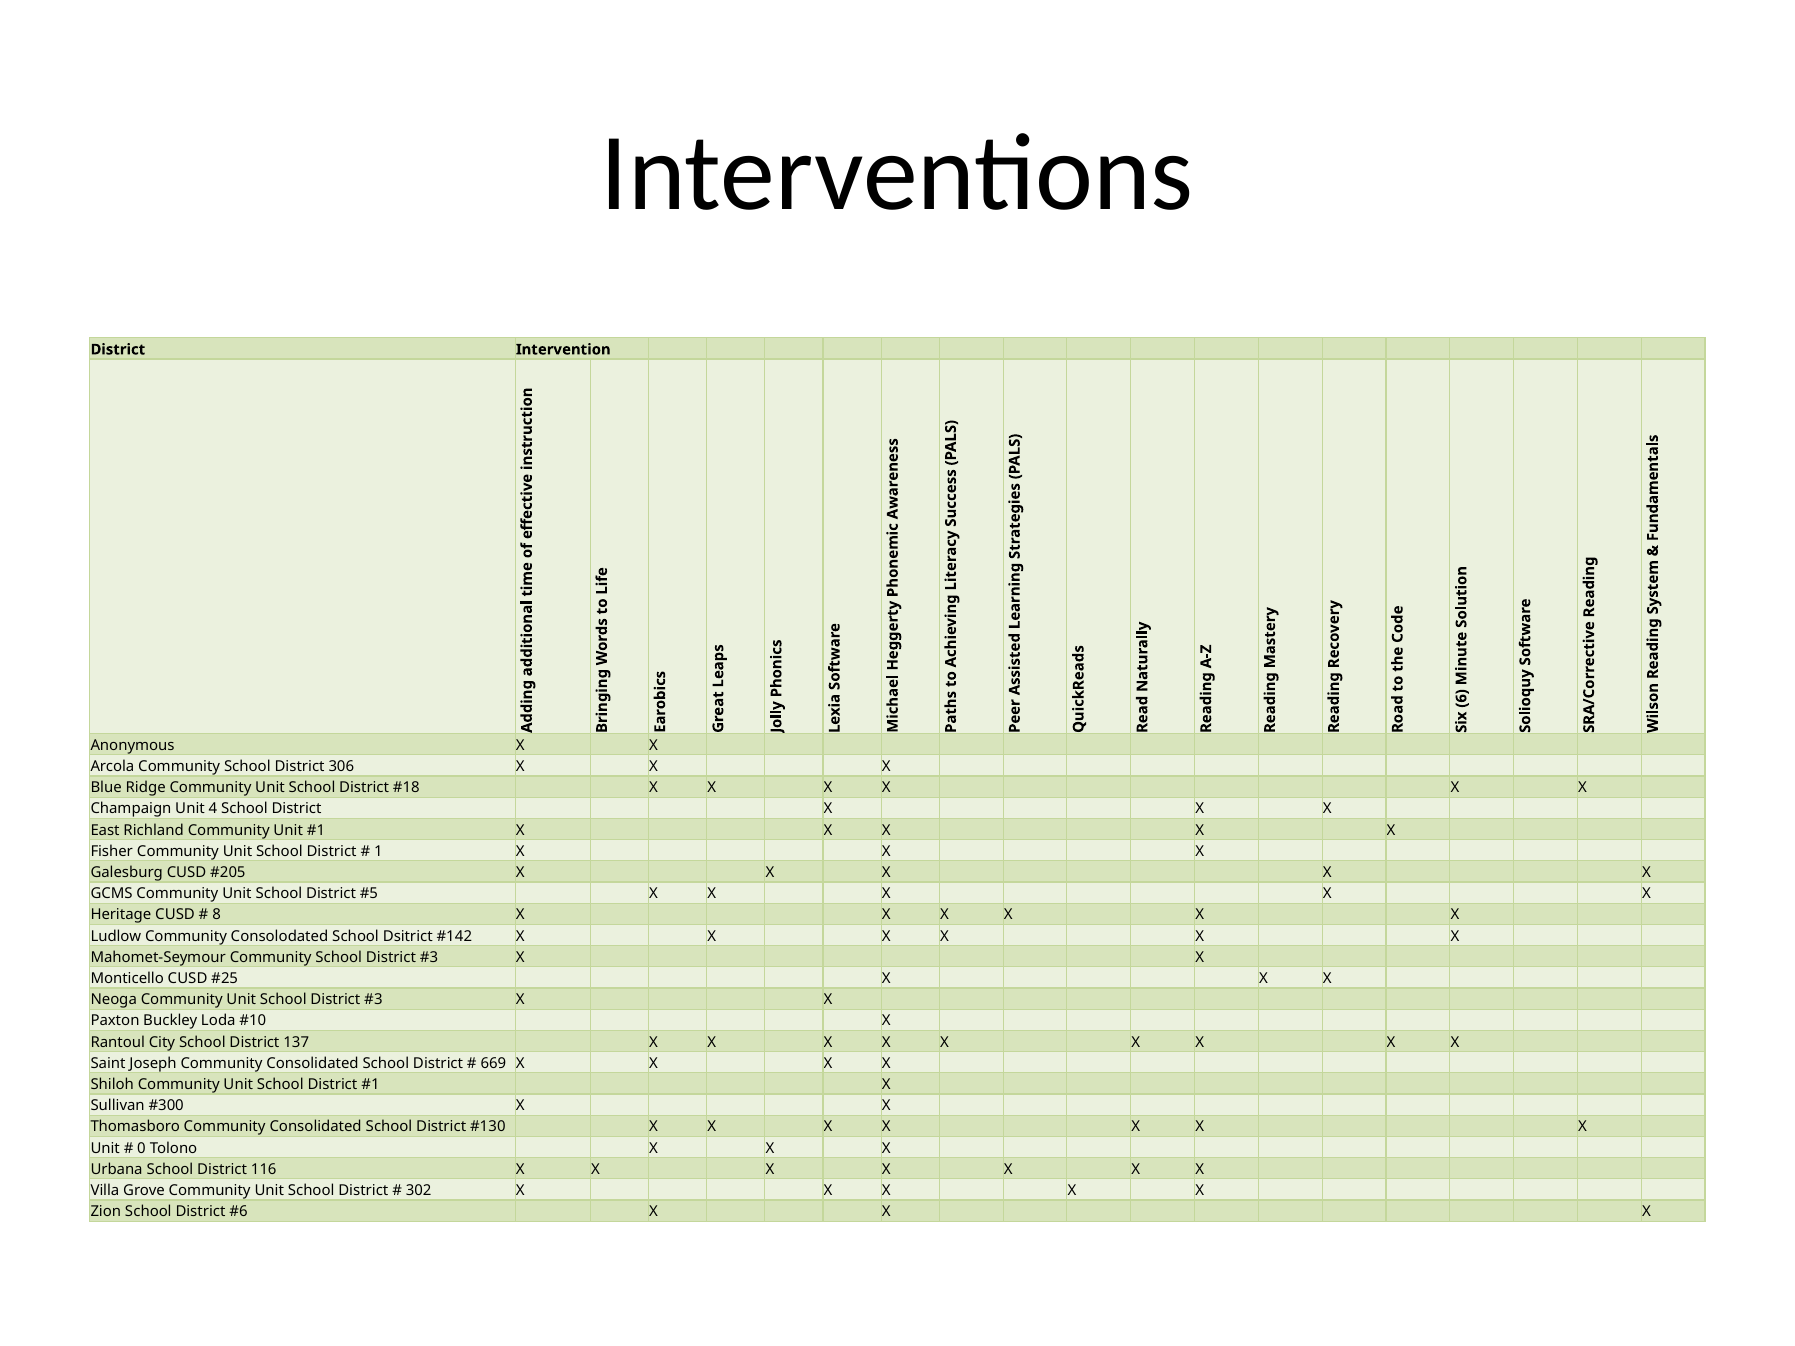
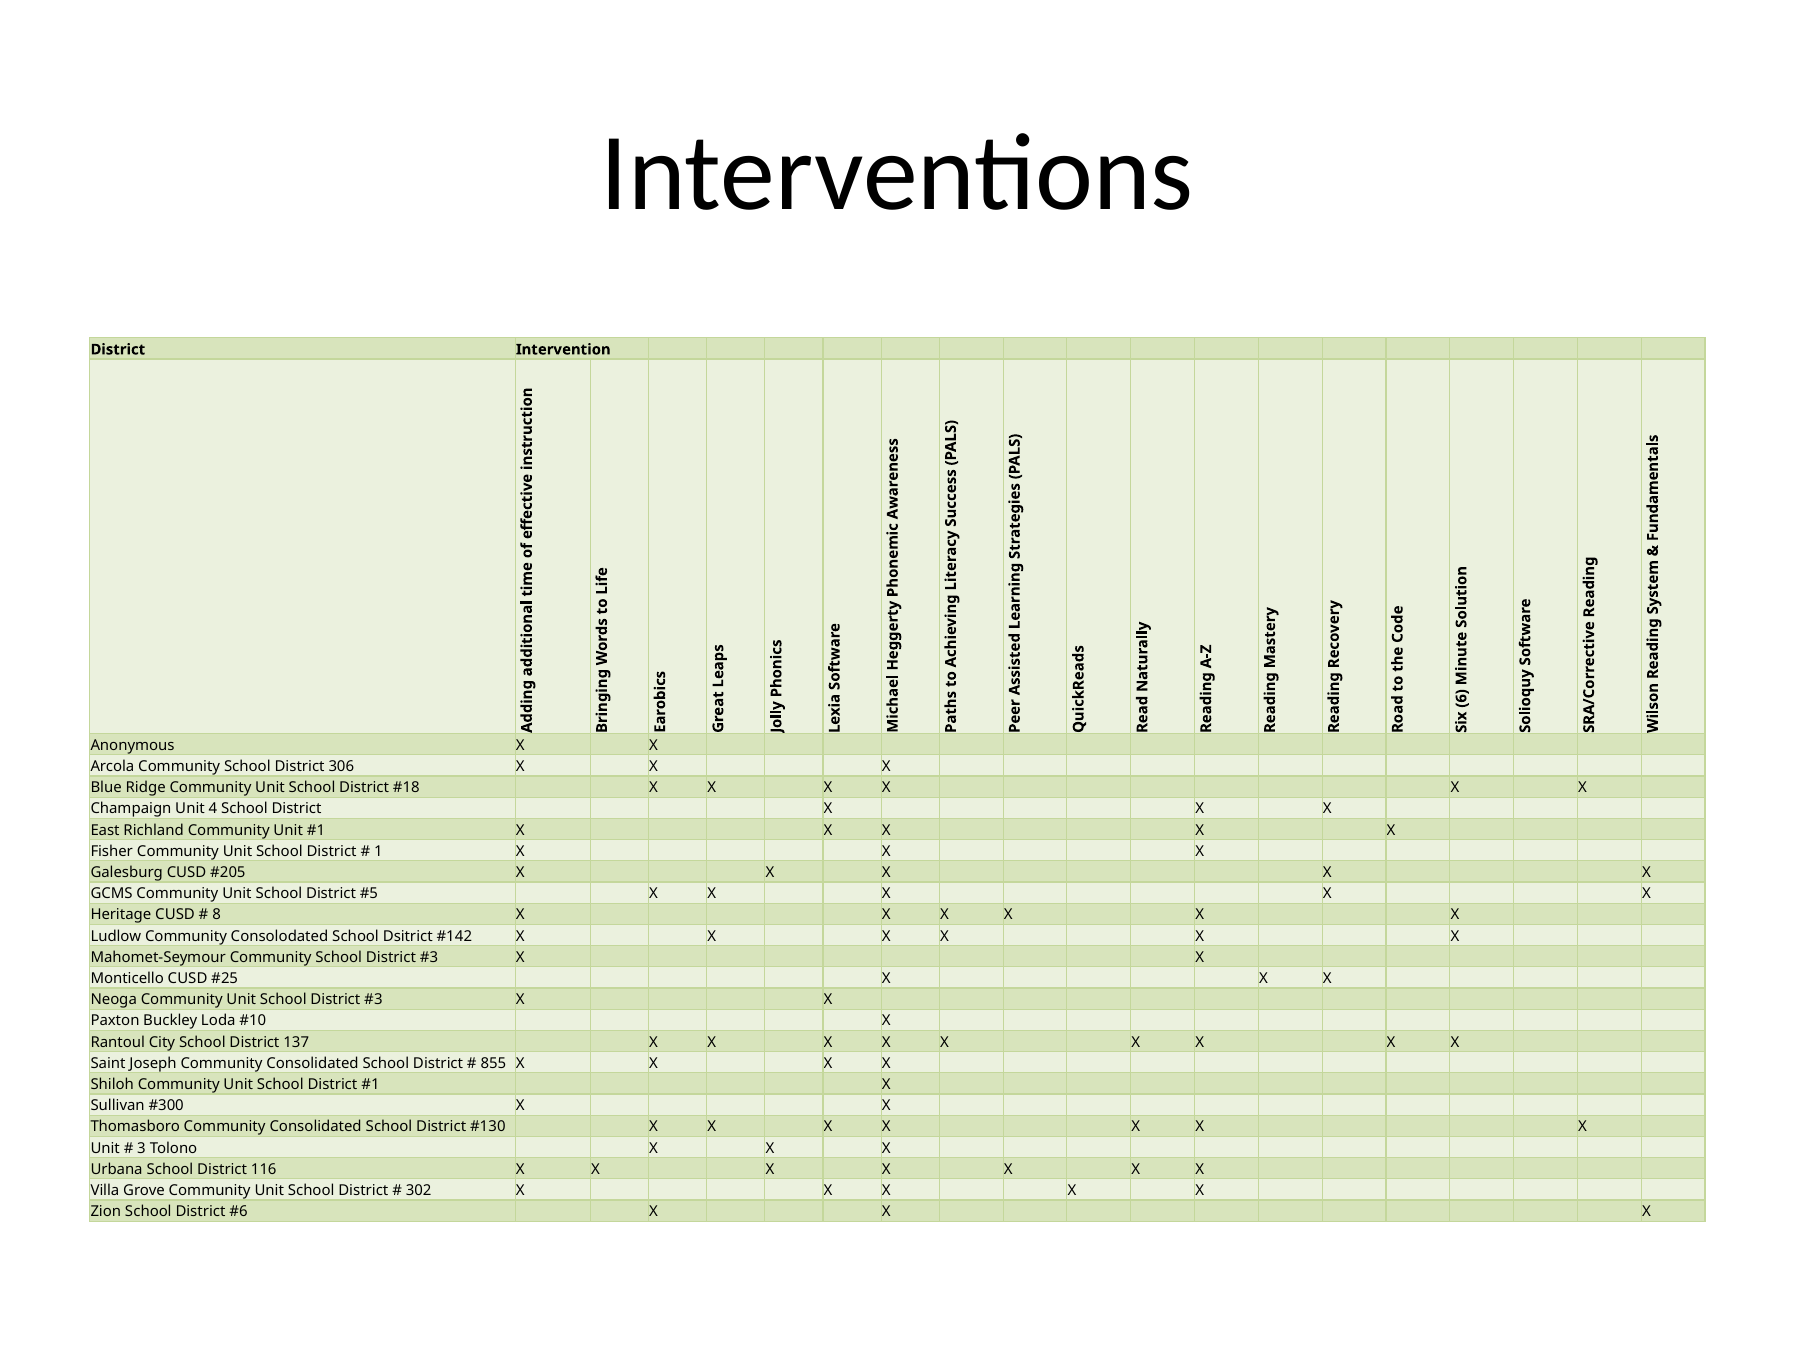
669: 669 -> 855 (493, 1064)
0: 0 -> 3 (142, 1148)
